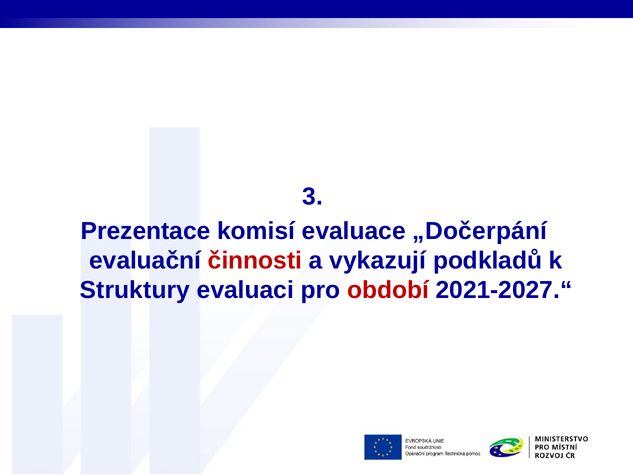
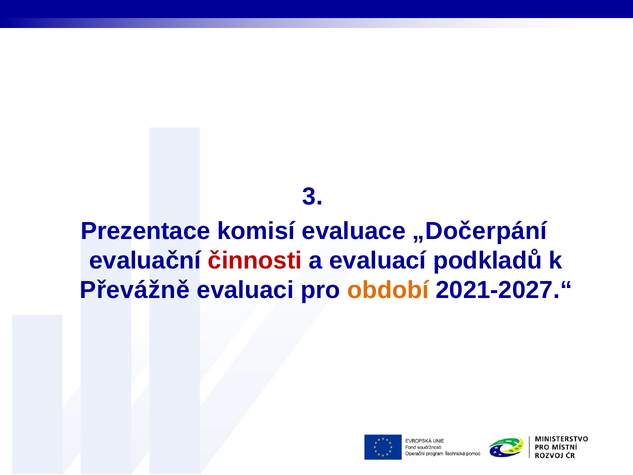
vykazují: vykazují -> evaluací (378, 260)
Struktury: Struktury -> Převážně (135, 290)
období colour: red -> orange (388, 290)
